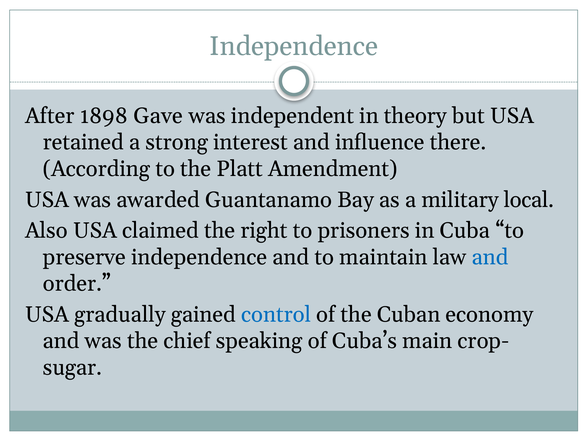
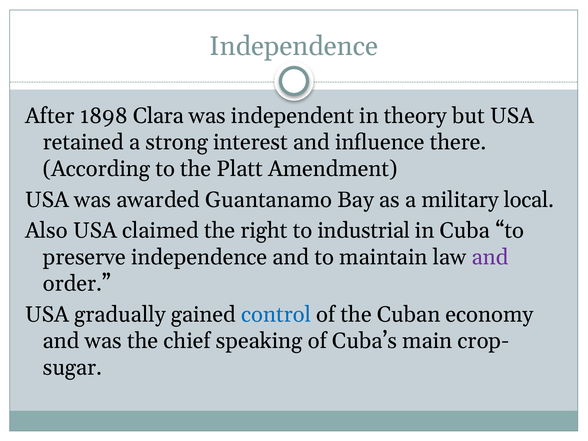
Gave: Gave -> Clara (158, 116)
prisoners: prisoners -> industrial (364, 231)
and colour: blue -> purple (490, 257)
